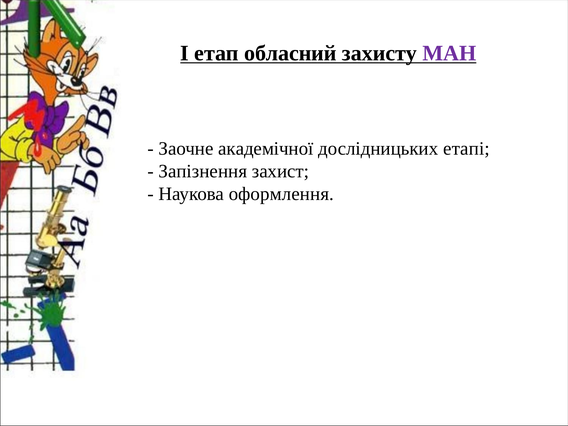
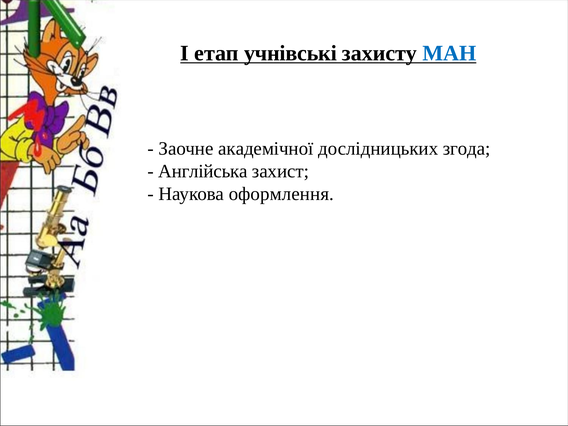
обласний: обласний -> учнівські (290, 53)
МАН colour: purple -> blue (449, 53)
етапі: етапі -> згода (467, 149)
Запізнення: Запізнення -> Англійська (203, 171)
